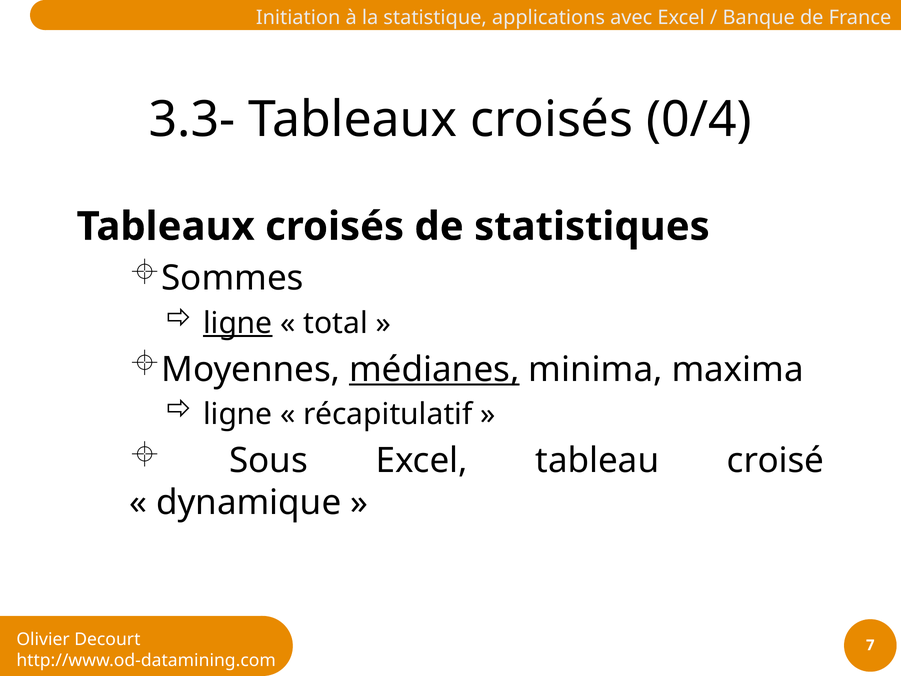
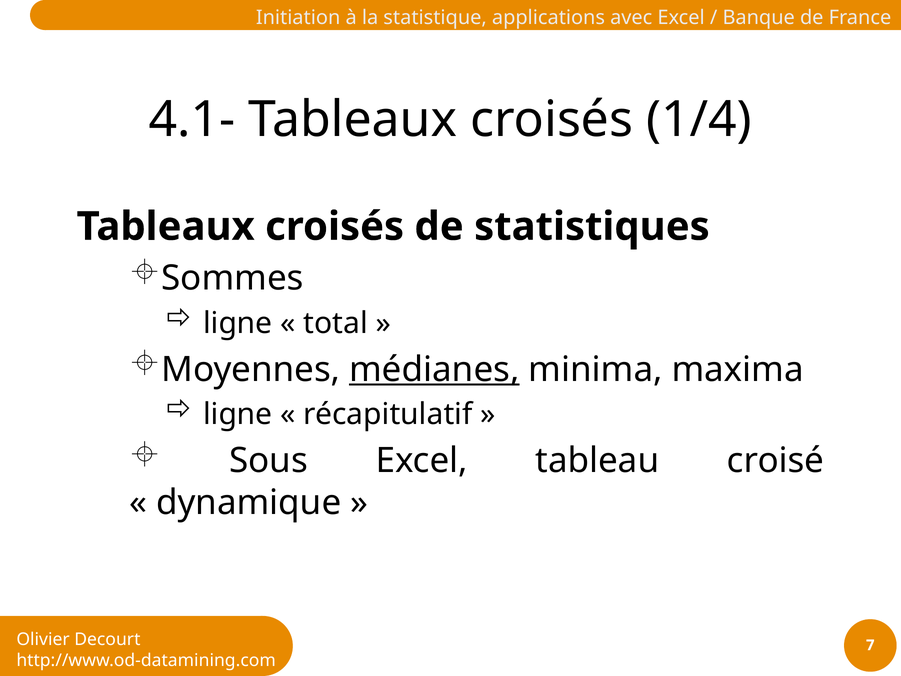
3.3-: 3.3- -> 4.1- (192, 120)
0/4: 0/4 -> 1/4 (699, 120)
ligne underline: present -> none (238, 323)
